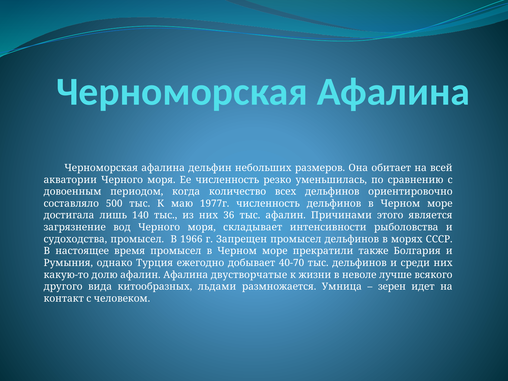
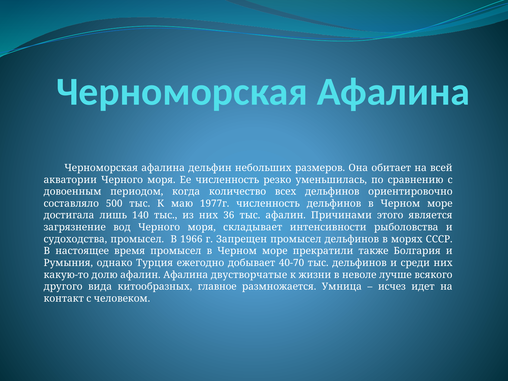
льдами: льдами -> главное (217, 287)
зерен: зерен -> исчез (392, 287)
